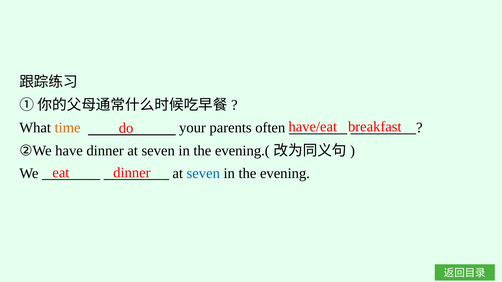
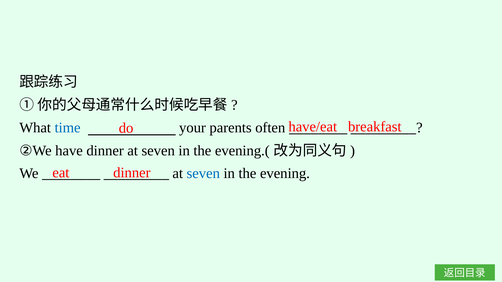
time colour: orange -> blue (68, 128)
